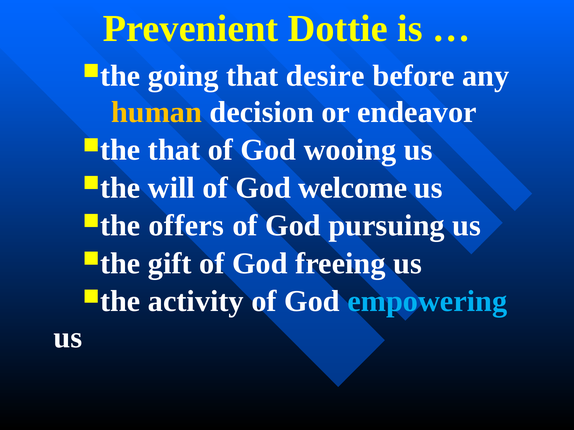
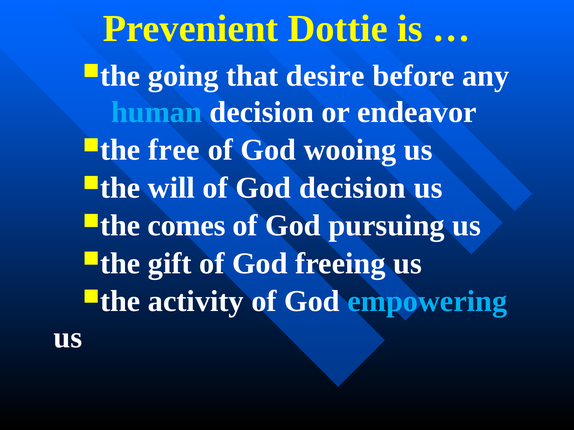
human colour: yellow -> light blue (157, 112)
that: that -> free (174, 150)
God welcome: welcome -> decision (352, 188)
offers: offers -> comes (187, 226)
